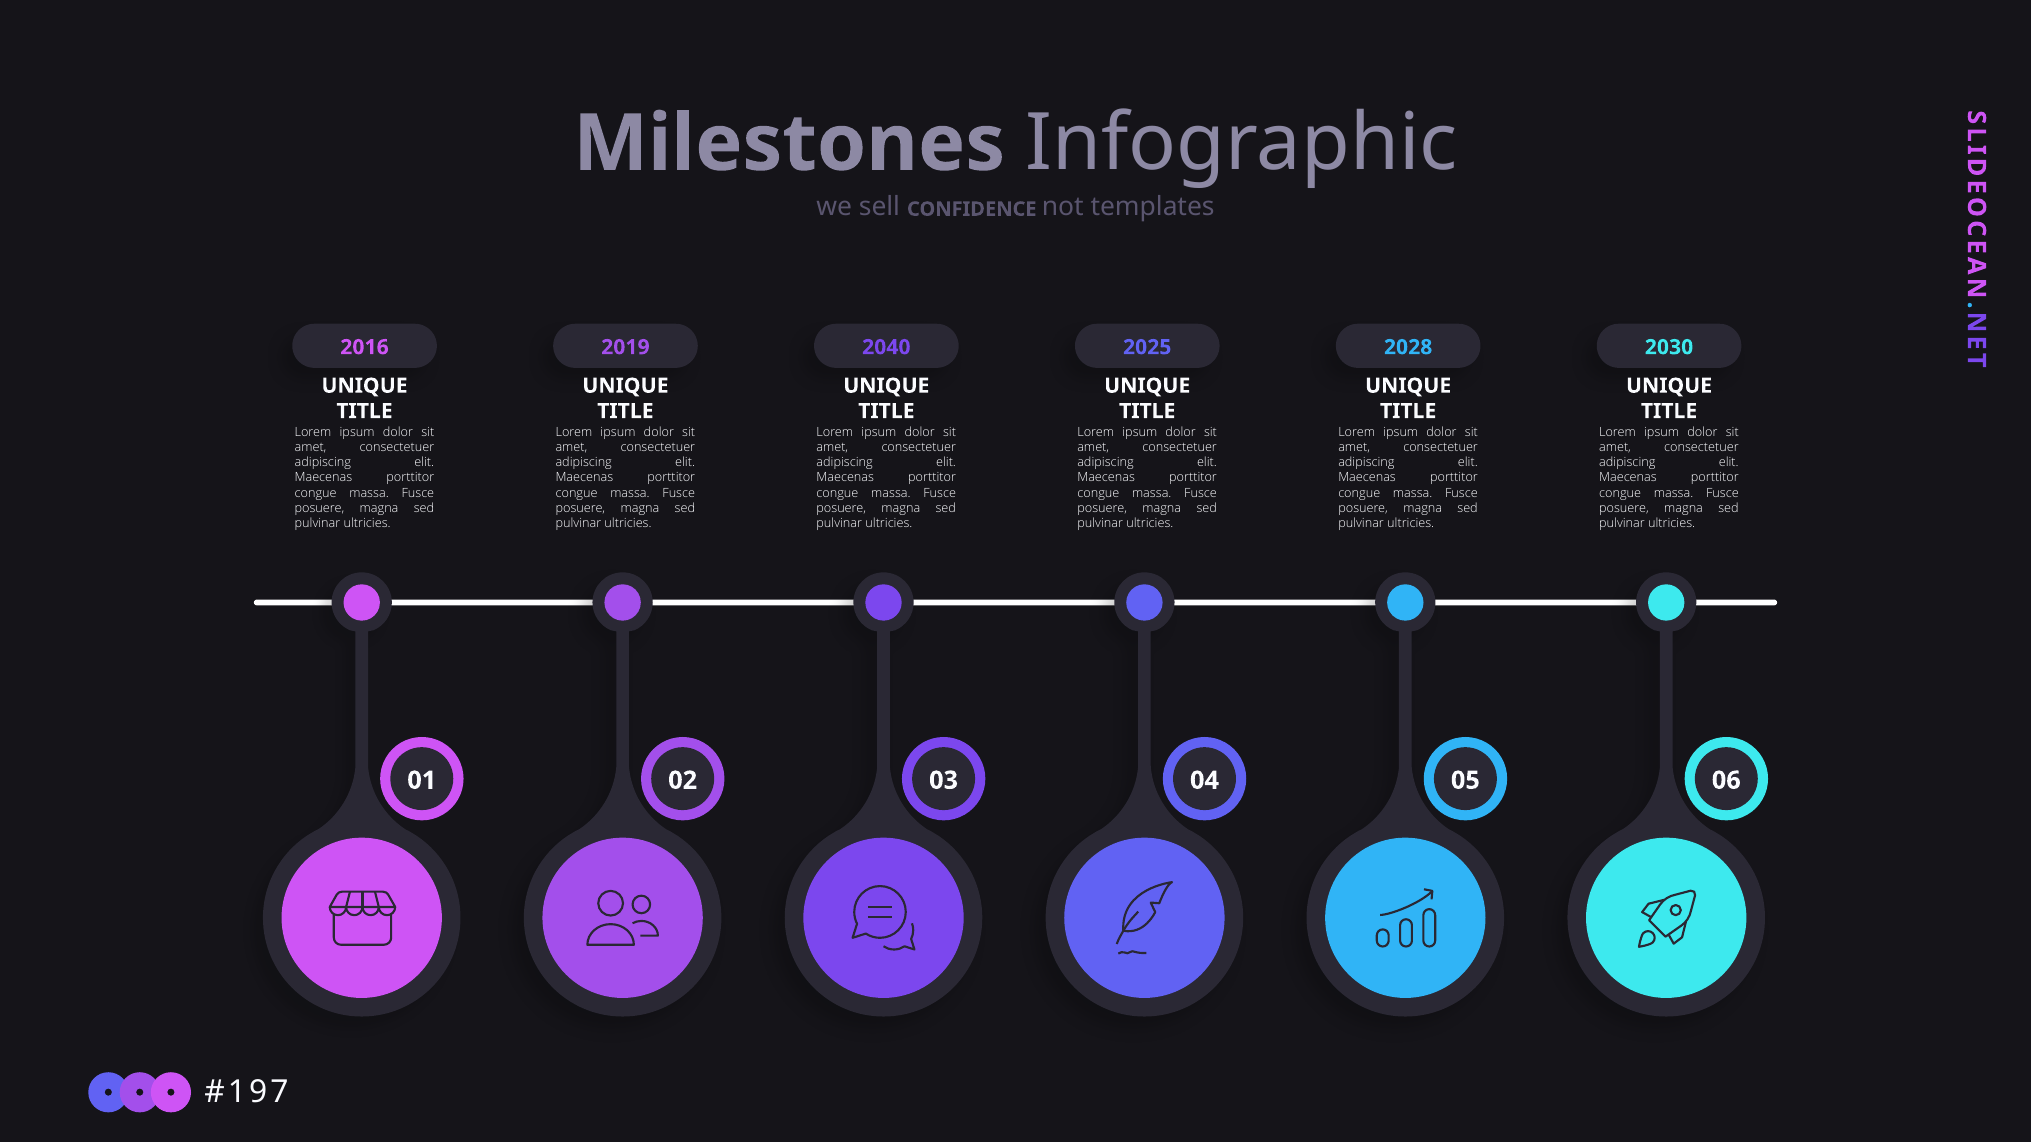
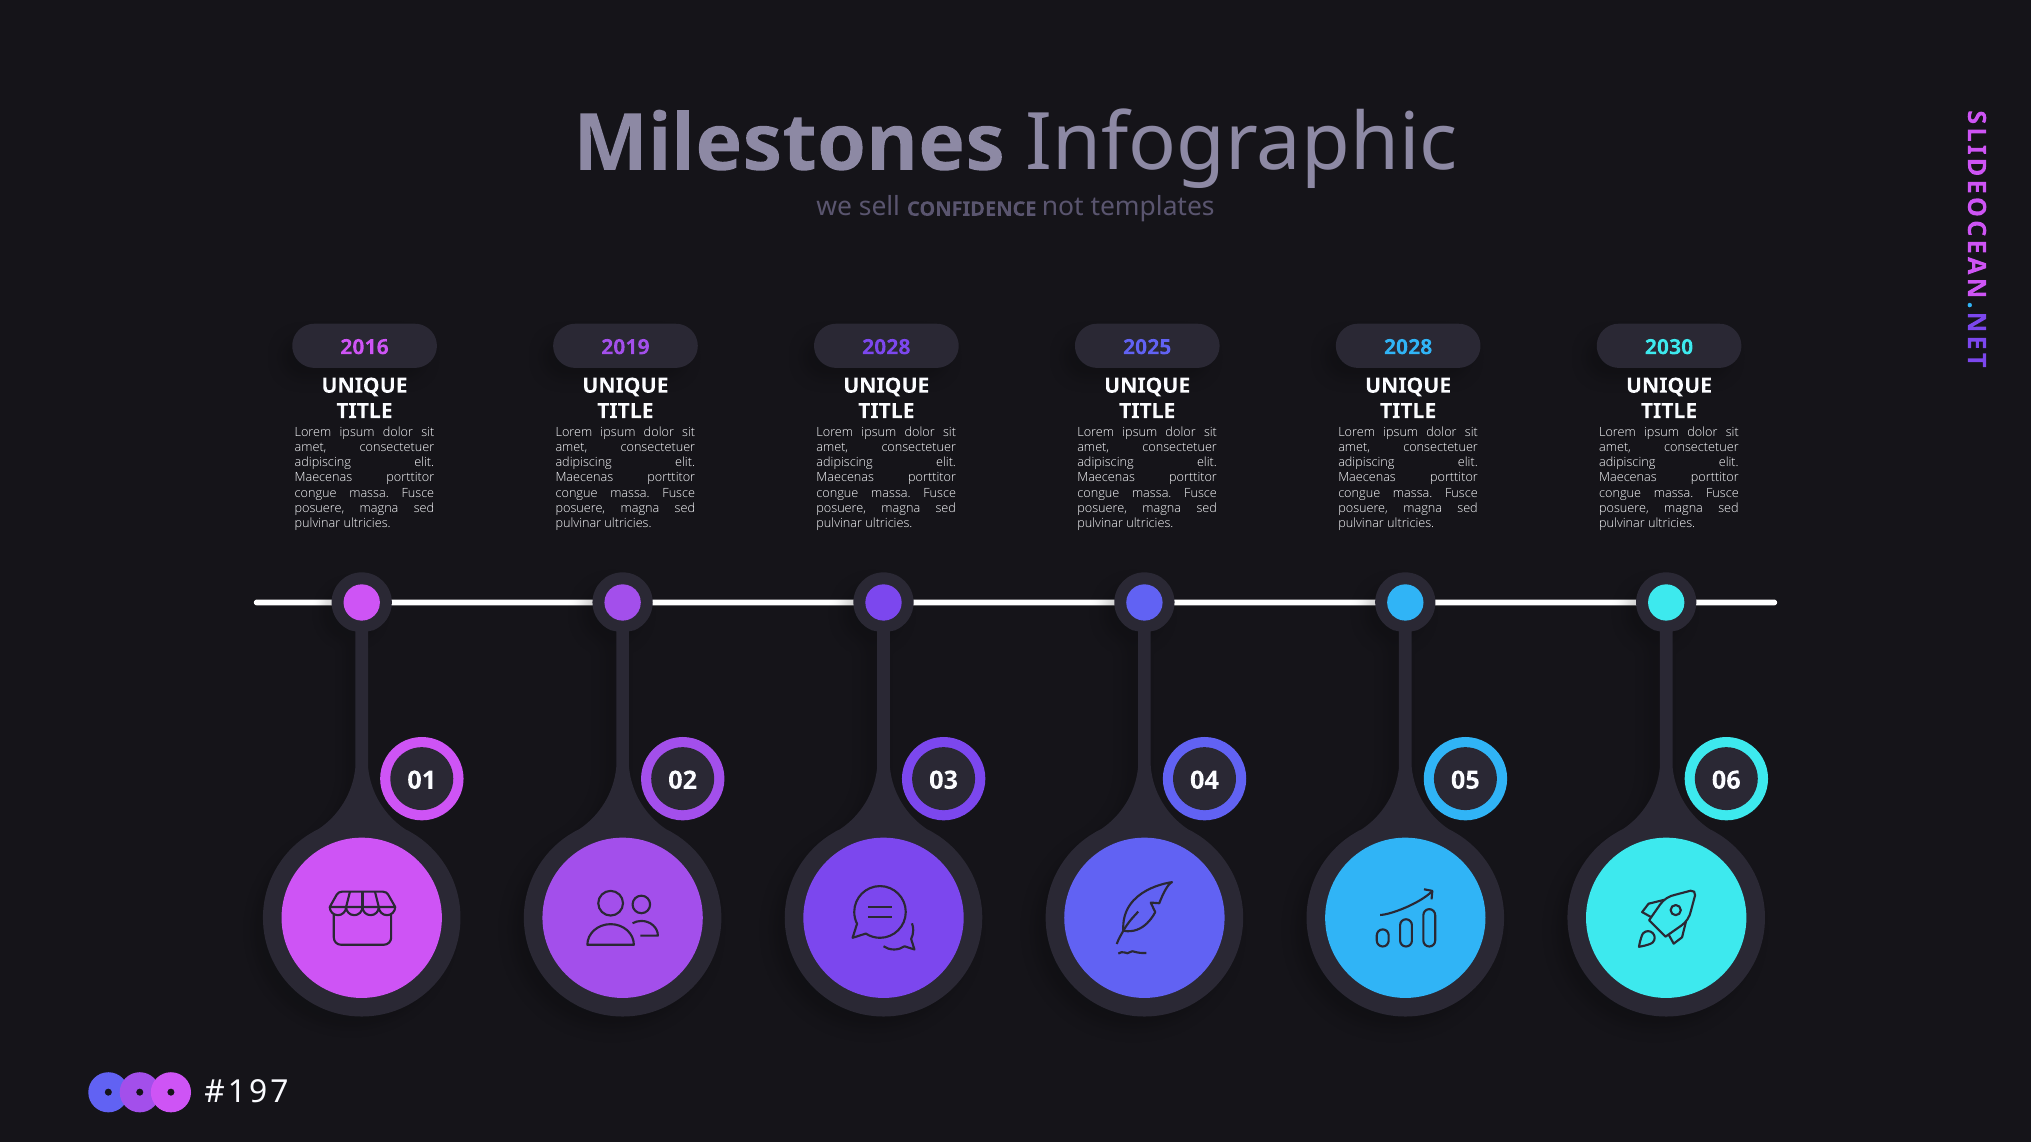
2040: 2040 -> 2028 (886, 347)
